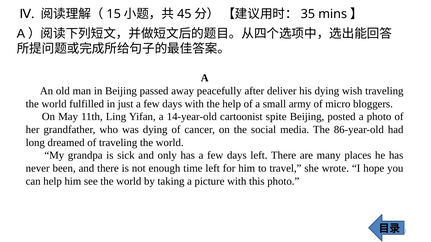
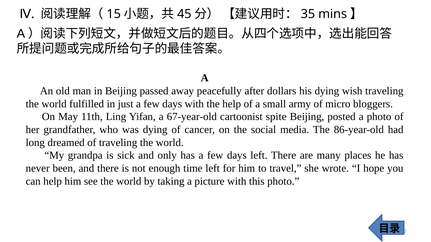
deliver: deliver -> dollars (282, 91)
14-year-old: 14-year-old -> 67-year-old (192, 117)
